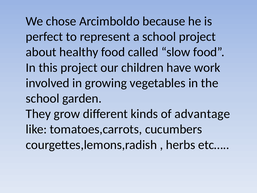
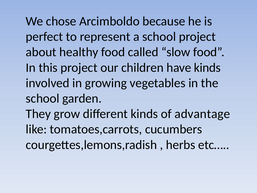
have work: work -> kinds (207, 67)
